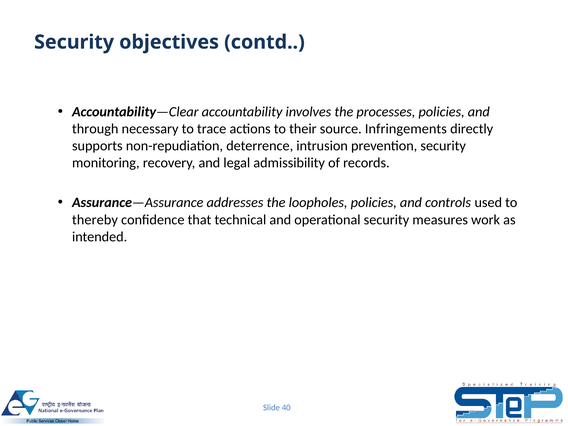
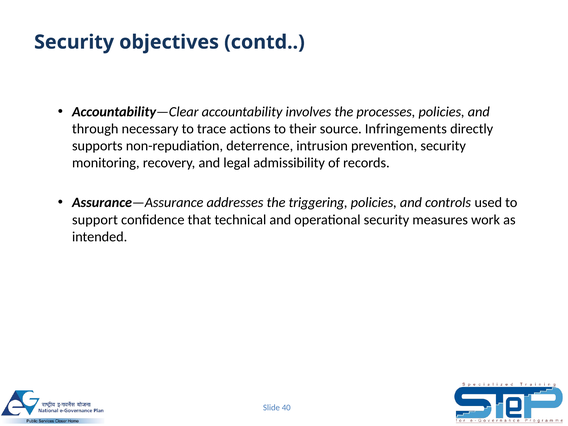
loopholes: loopholes -> triggering (318, 203)
thereby: thereby -> support (95, 220)
